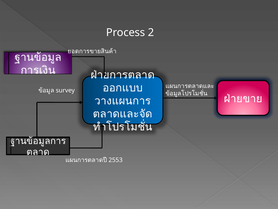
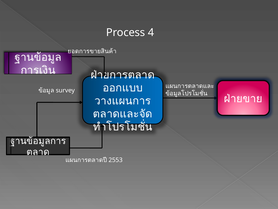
2: 2 -> 4 (151, 32)
